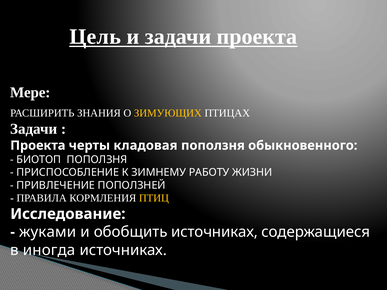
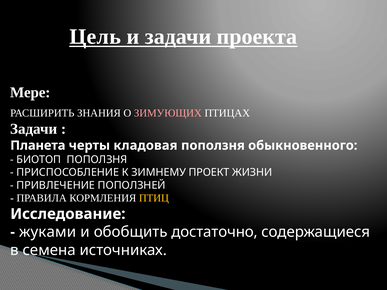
ЗИМУЮЩИХ colour: yellow -> pink (168, 113)
Проекта: Проекта -> Планета (38, 146)
РАБОТУ: РАБОТУ -> ПРОЕКТ (209, 173)
обобщить источниках: источниках -> достаточно (215, 232)
иногда: иногда -> семена (49, 250)
